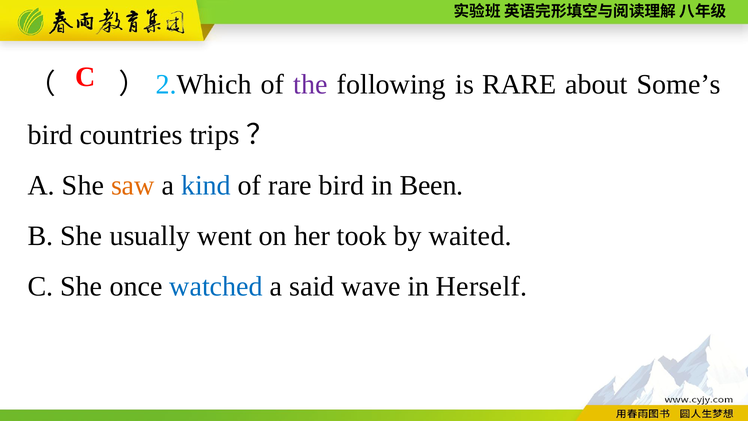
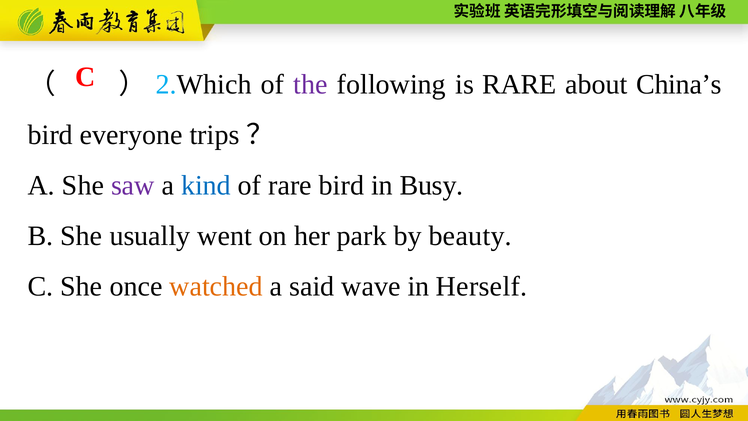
Some’s: Some’s -> China’s (679, 84)
countries: countries -> everyone (131, 135)
saw colour: orange -> purple (133, 185)
Been: Been -> Busy (432, 185)
took: took -> park (362, 236)
waited: waited -> beauty (470, 236)
watched colour: blue -> orange (216, 286)
